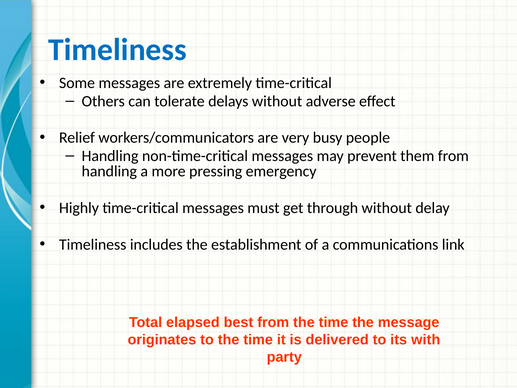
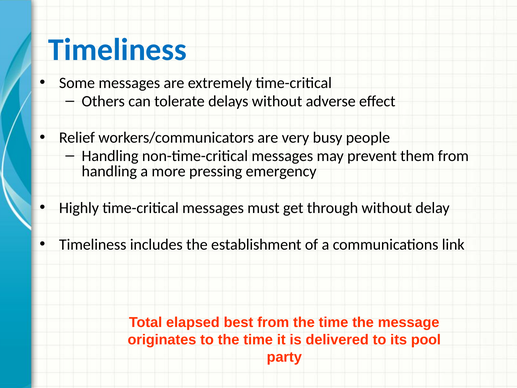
with: with -> pool (426, 340)
